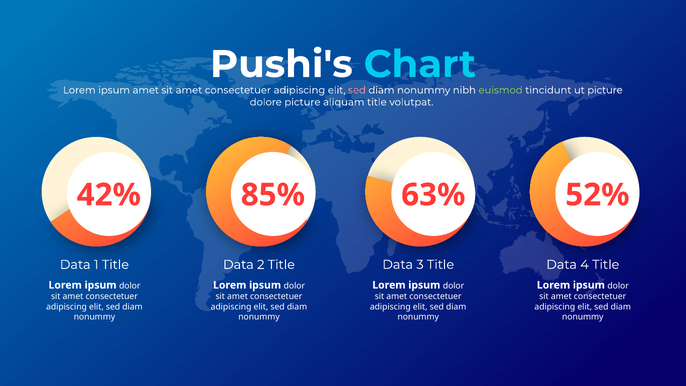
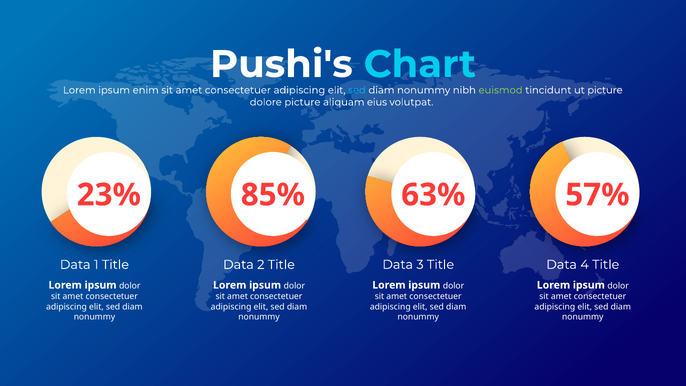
ipsum amet: amet -> enim (146, 90)
sed colour: pink -> light blue (357, 90)
aliquam title: title -> eius (377, 102)
42%: 42% -> 23% (109, 195)
52%: 52% -> 57% (597, 195)
